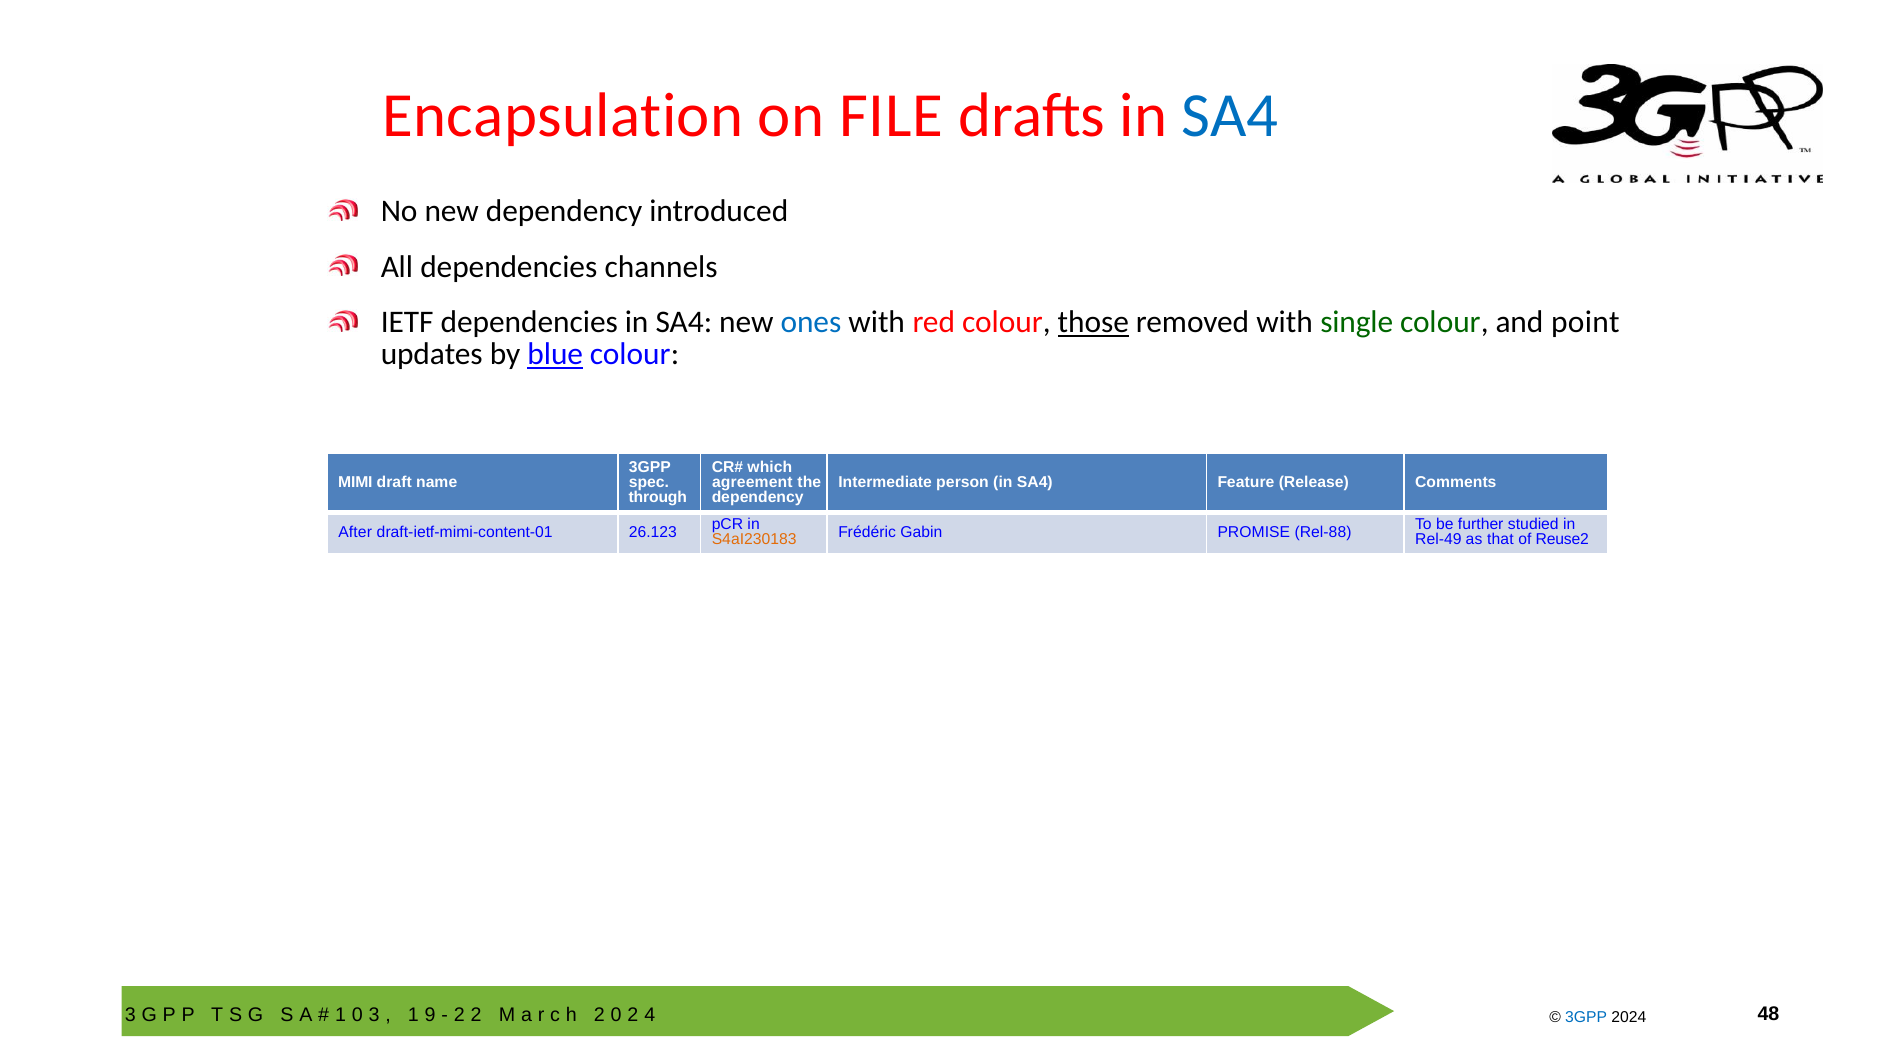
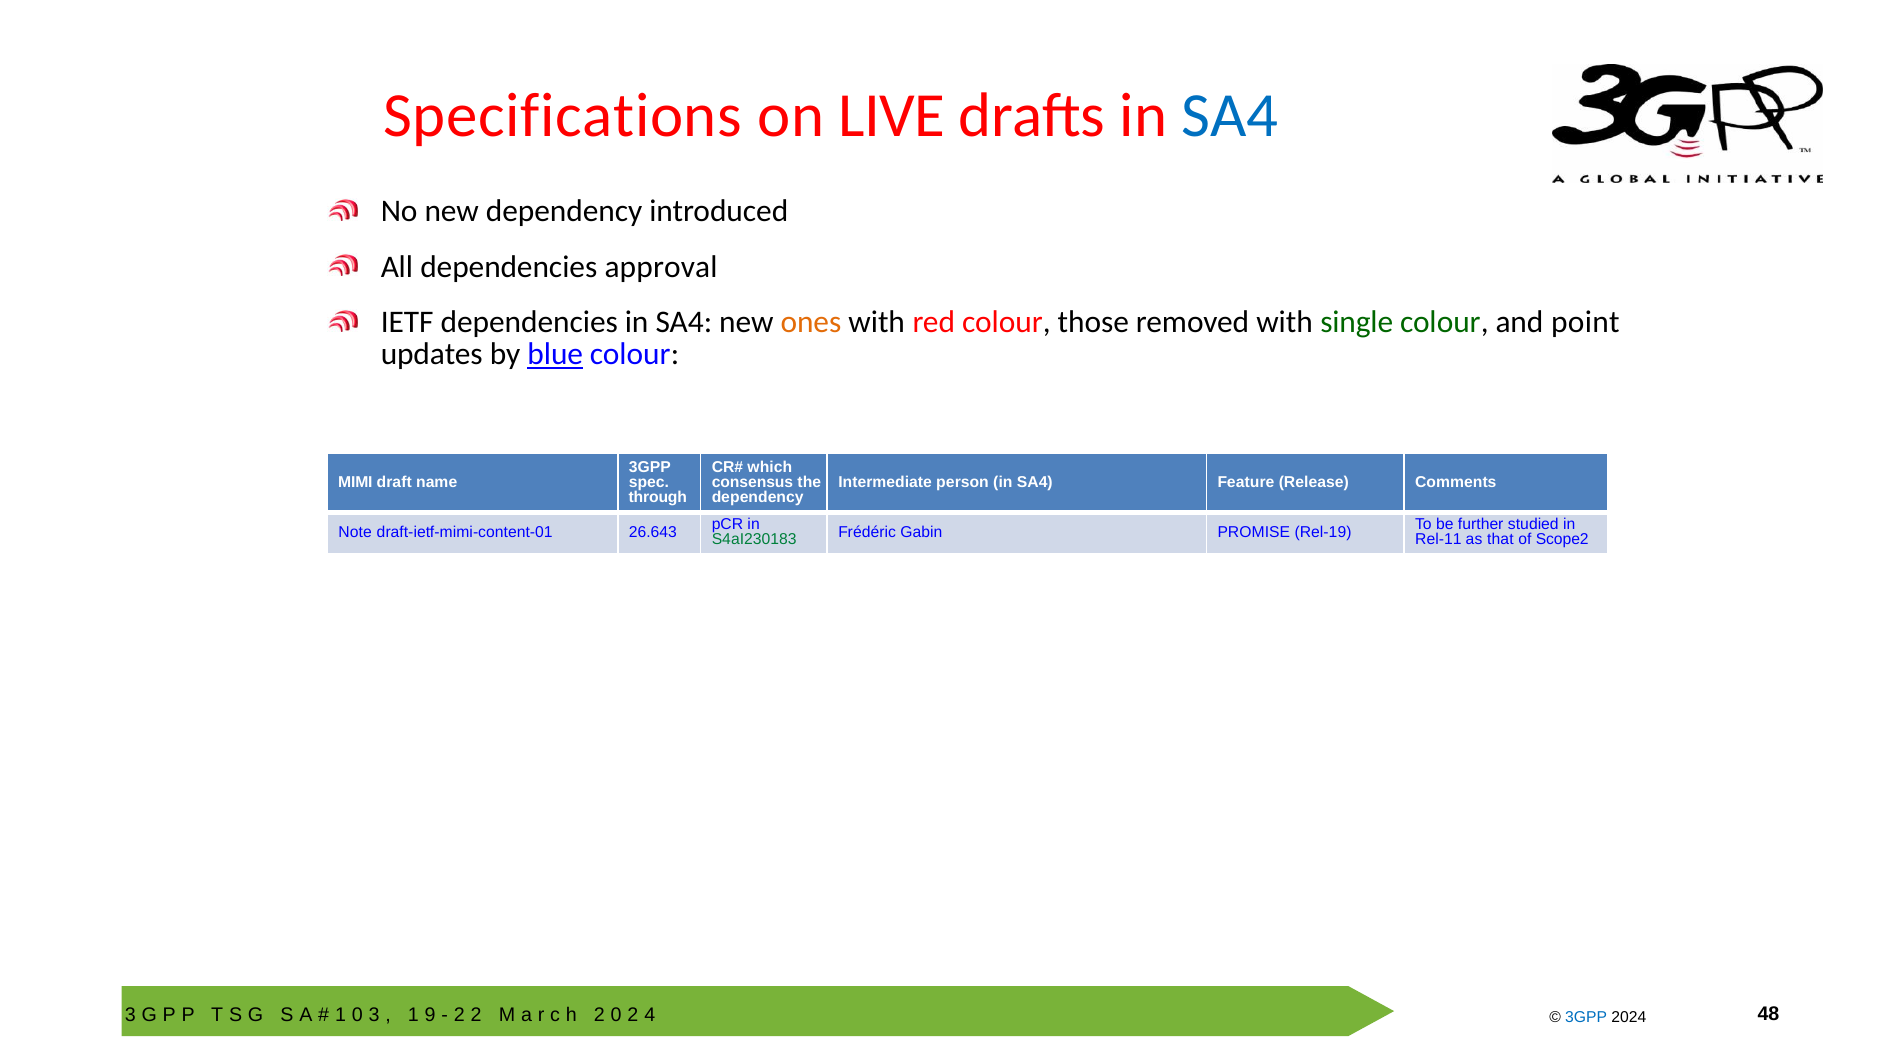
Encapsulation: Encapsulation -> Specifications (563, 116)
FILE: FILE -> LIVE (892, 116)
channels: channels -> approval (661, 267)
ones colour: blue -> orange (811, 323)
those underline: present -> none (1093, 323)
agreement: agreement -> consensus (752, 482)
After: After -> Note (355, 532)
26.123: 26.123 -> 26.643 (653, 532)
S4aI230183 colour: orange -> green (754, 540)
Rel-88: Rel-88 -> Rel-19 (1323, 532)
Rel-49: Rel-49 -> Rel-11 (1438, 540)
Reuse2: Reuse2 -> Scope2 (1562, 540)
